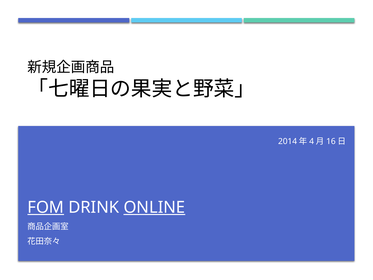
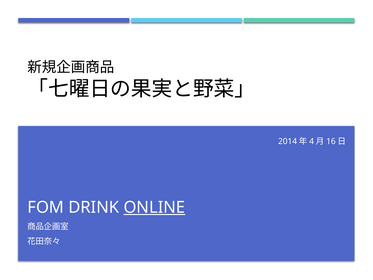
FOM underline: present -> none (46, 207)
